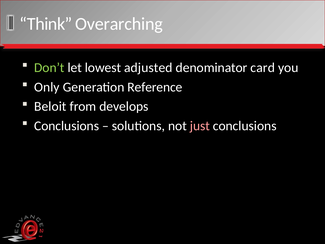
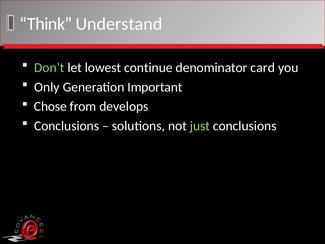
Overarching: Overarching -> Understand (119, 24)
adjusted: adjusted -> continue (148, 68)
Reference: Reference -> Important (155, 87)
Beloit: Beloit -> Chose (50, 106)
just colour: pink -> light green (200, 126)
